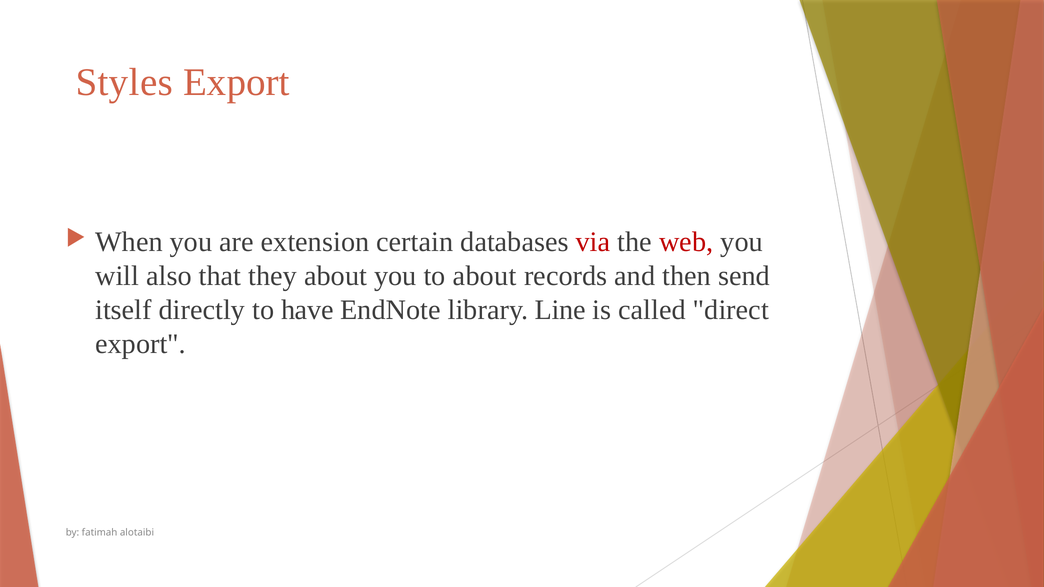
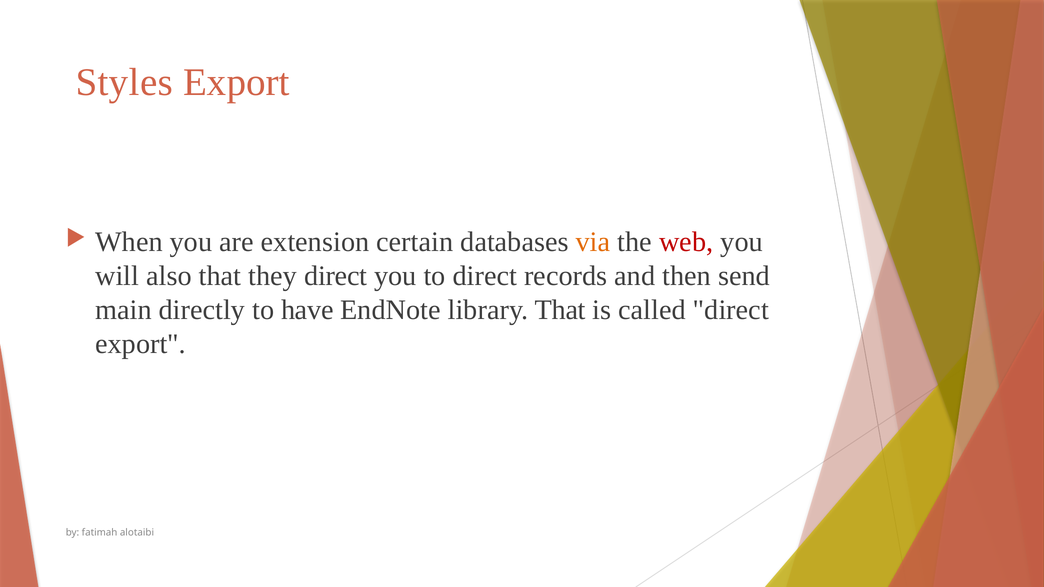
via colour: red -> orange (593, 242)
they about: about -> direct (336, 276)
to about: about -> direct (485, 276)
itself: itself -> main (123, 310)
library Line: Line -> That (560, 310)
